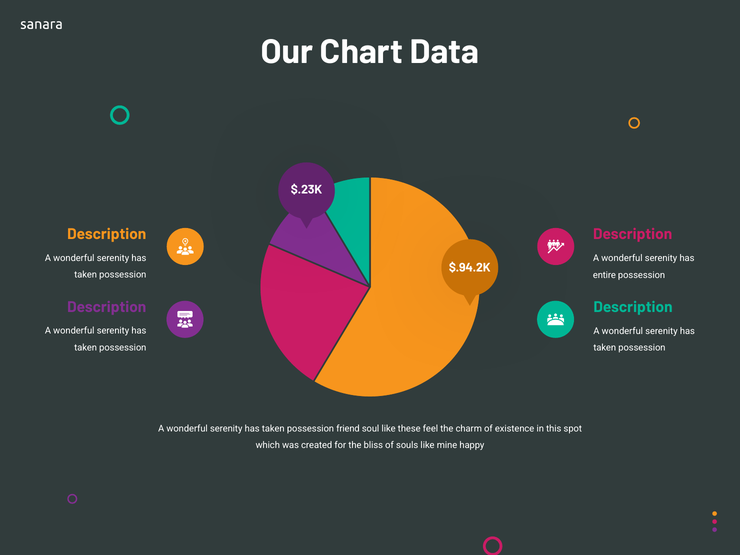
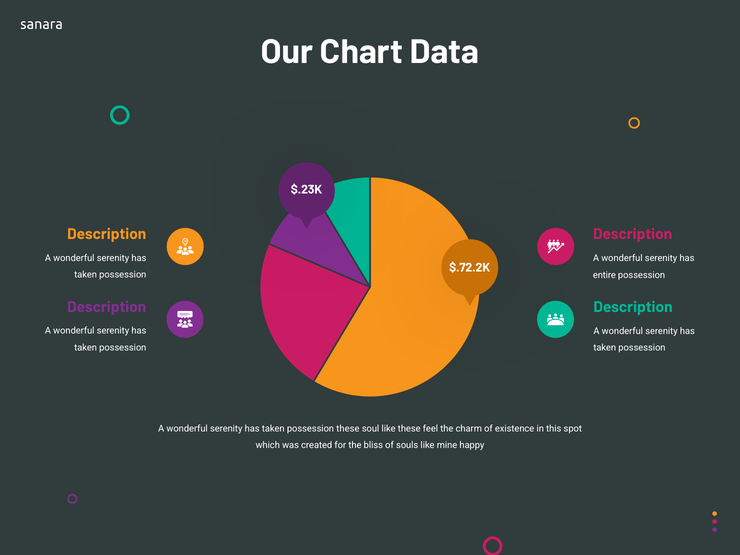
$.94.2K: $.94.2K -> $.72.2K (470, 268)
possession friend: friend -> these (348, 429)
